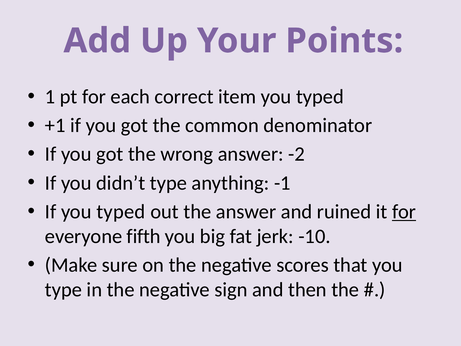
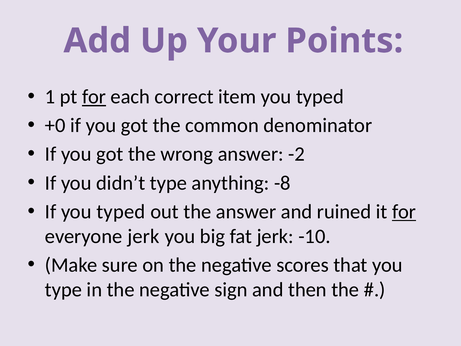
for underline: none -> present (94, 97)
+1: +1 -> +0 (55, 125)
-1: -1 -> -8 (282, 183)
everyone fifth: fifth -> jerk (143, 236)
